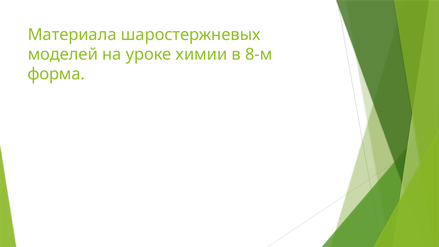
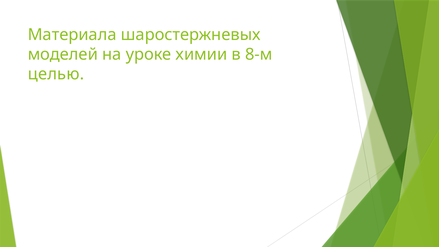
форма: форма -> целью (56, 74)
